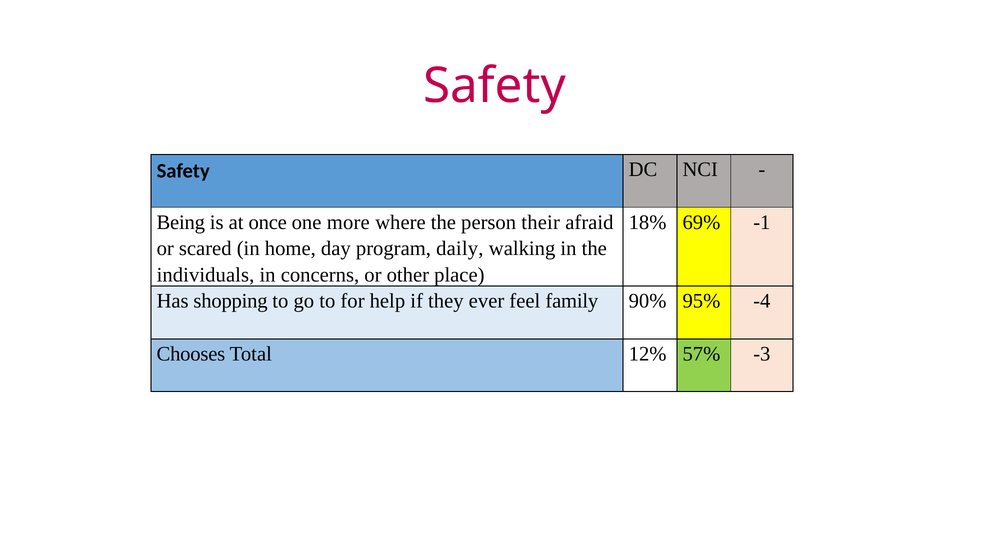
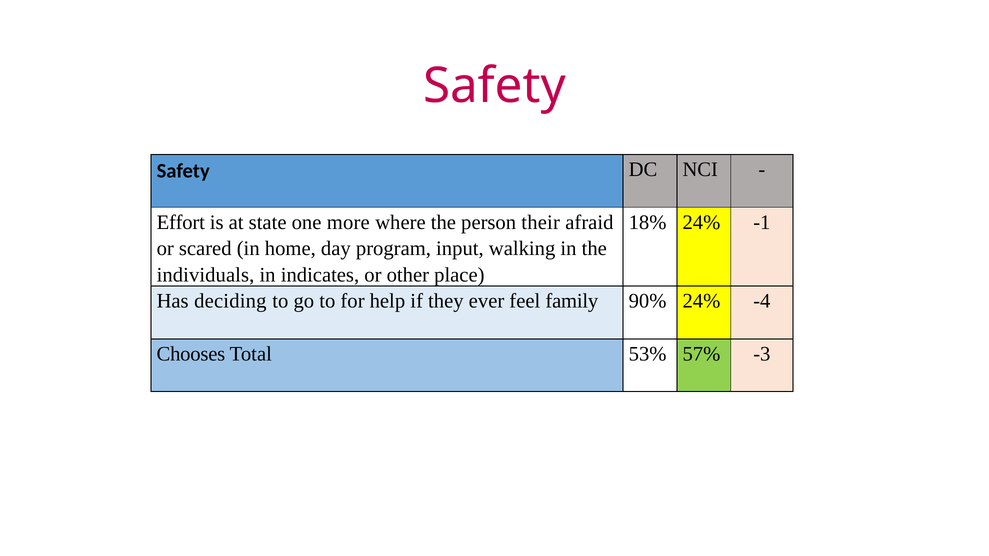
Being: Being -> Effort (181, 222)
once: once -> state (268, 222)
18% 69%: 69% -> 24% (701, 222)
daily: daily -> input (460, 249)
concerns: concerns -> indicates (320, 275)
shopping: shopping -> deciding (230, 301)
90% 95%: 95% -> 24% (701, 301)
12%: 12% -> 53% (648, 354)
